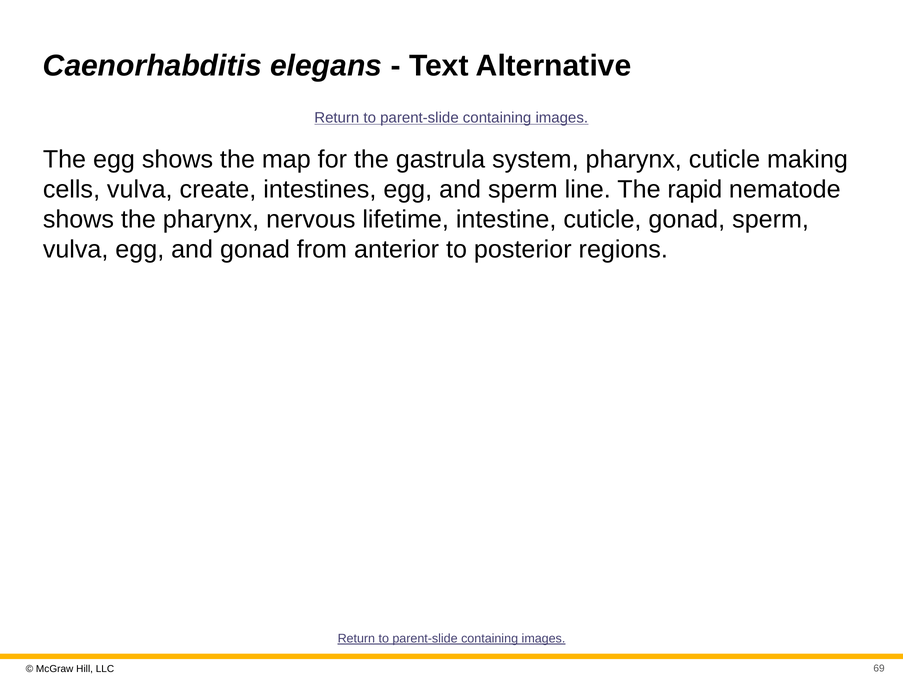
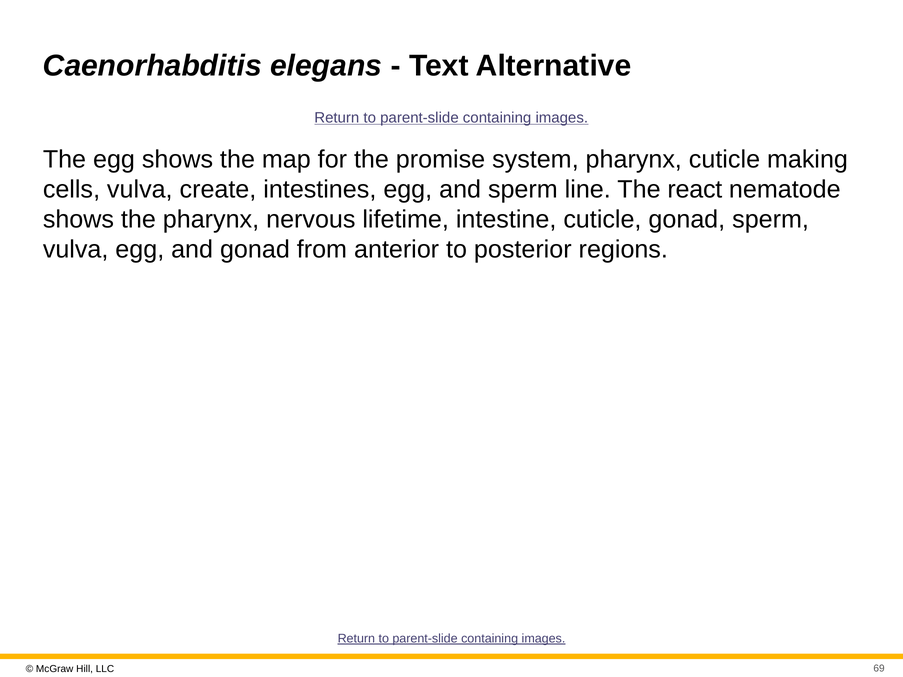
gastrula: gastrula -> promise (441, 159)
rapid: rapid -> react (695, 189)
